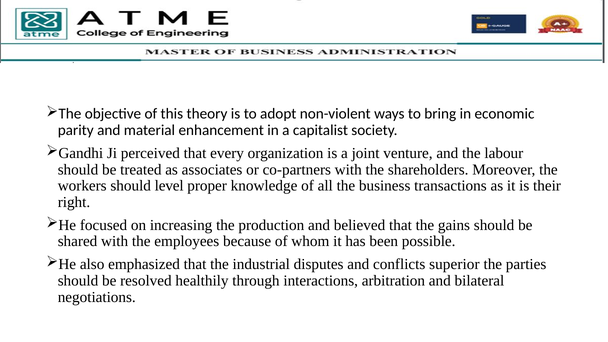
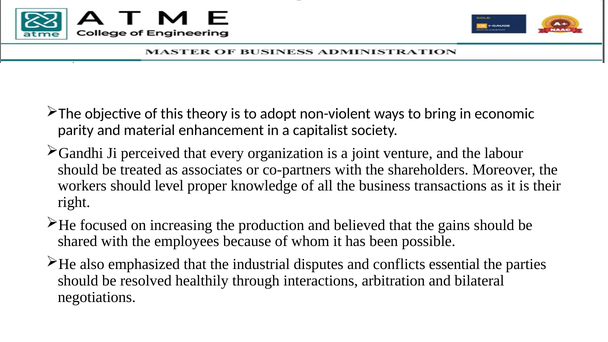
superior: superior -> essential (455, 264)
